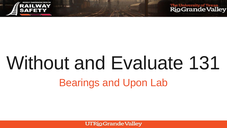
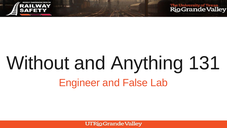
Evaluate: Evaluate -> Anything (147, 63)
Bearings: Bearings -> Engineer (79, 83)
Upon: Upon -> False (135, 83)
